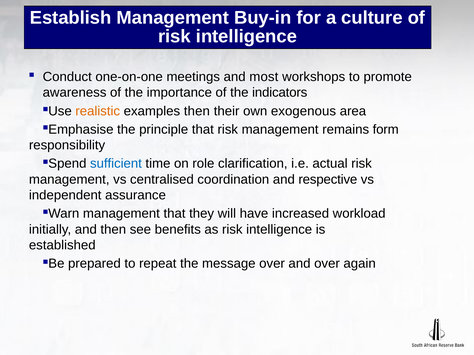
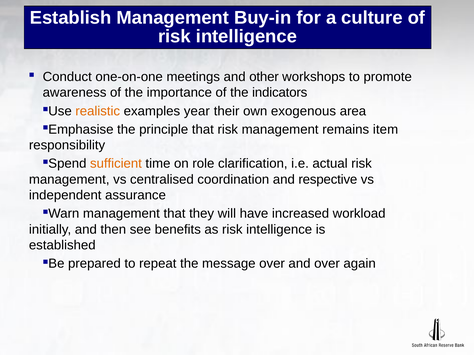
most: most -> other (264, 77)
examples then: then -> year (197, 111)
form: form -> item (386, 130)
sufficient colour: blue -> orange (116, 164)
